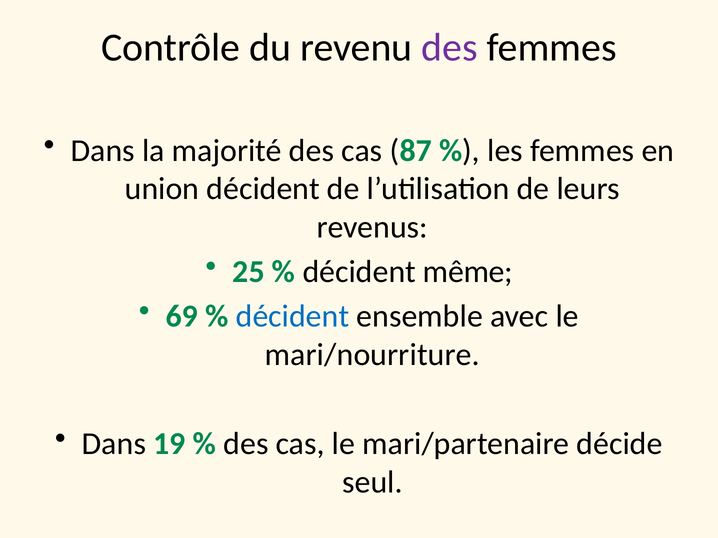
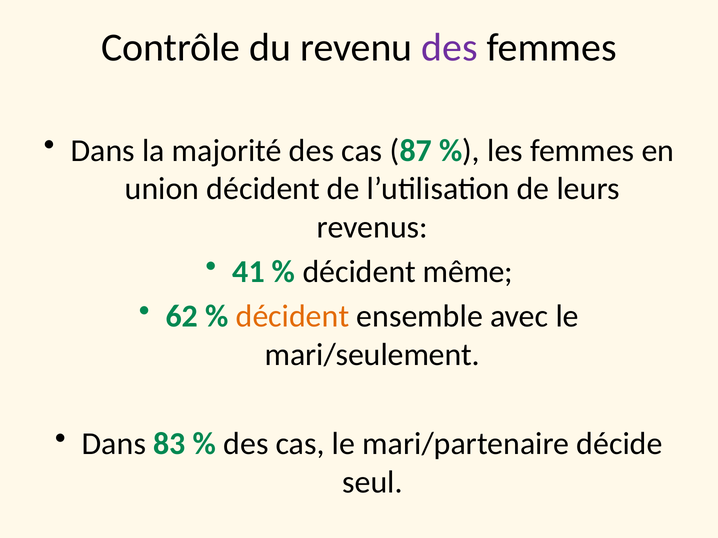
25: 25 -> 41 (249, 272)
69: 69 -> 62 (182, 317)
décident colour: blue -> orange (293, 317)
mari/nourriture: mari/nourriture -> mari/seulement (372, 355)
19: 19 -> 83 (169, 444)
